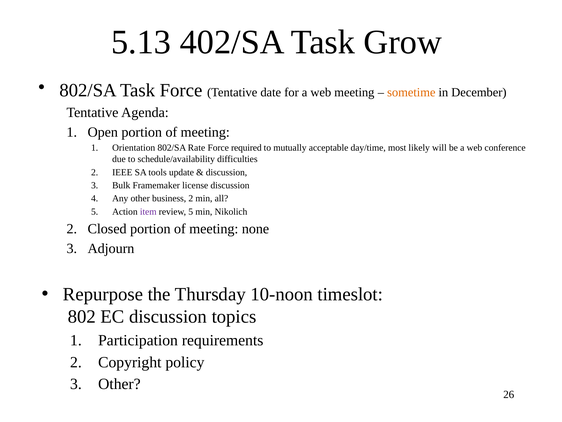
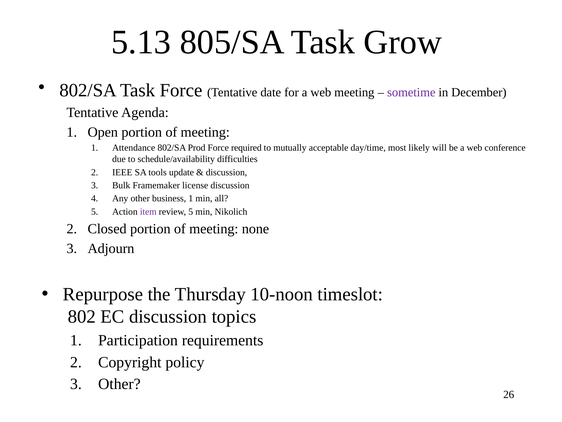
402/SA: 402/SA -> 805/SA (232, 42)
sometime colour: orange -> purple (411, 92)
Orientation: Orientation -> Attendance (134, 148)
Rate: Rate -> Prod (197, 148)
business 2: 2 -> 1 (191, 198)
